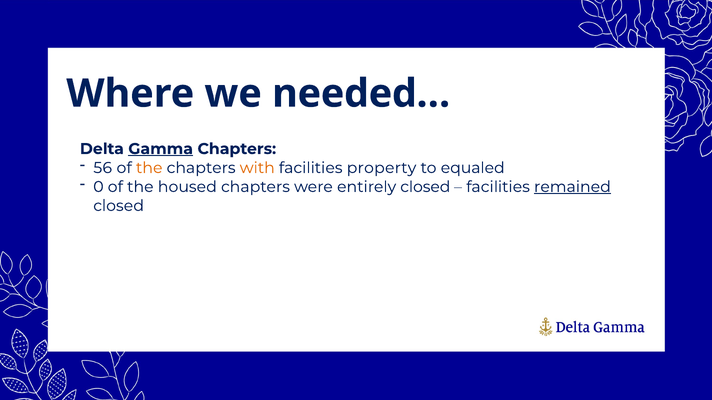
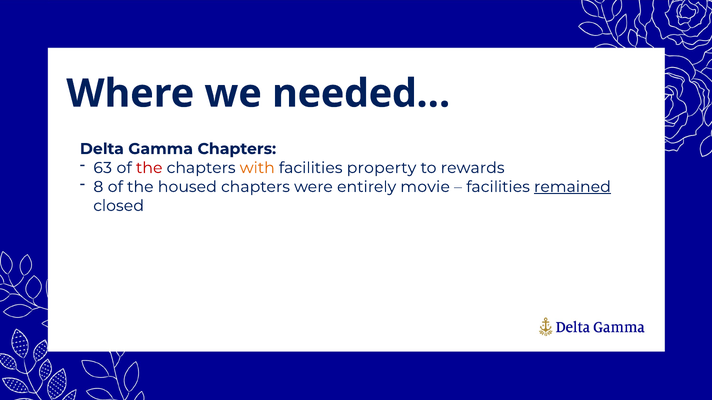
Gamma underline: present -> none (161, 149)
56: 56 -> 63 (103, 168)
the colour: orange -> red (149, 168)
equaled: equaled -> rewards (473, 168)
0: 0 -> 8 (98, 187)
entirely closed: closed -> movie (425, 187)
